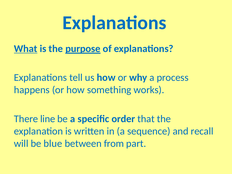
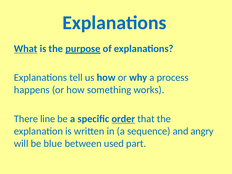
order underline: none -> present (123, 119)
recall: recall -> angry (202, 131)
from: from -> used (114, 144)
